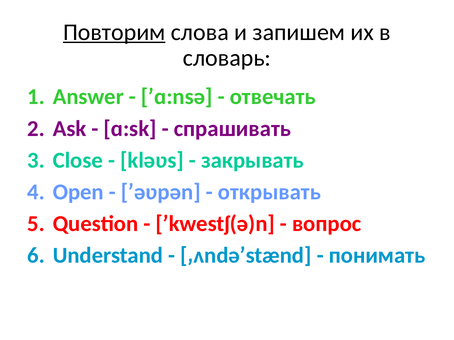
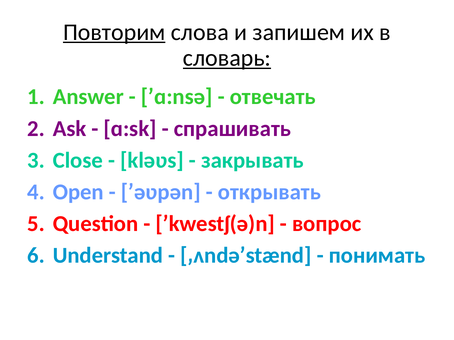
словарь underline: none -> present (227, 58)
